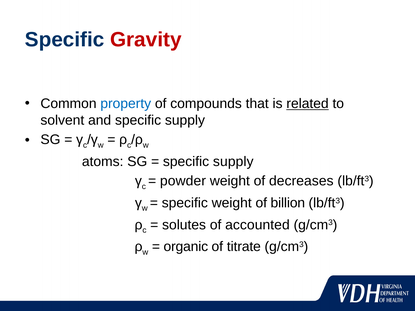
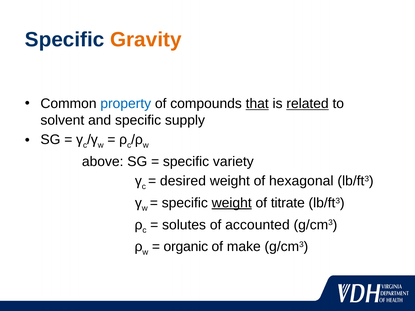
Gravity colour: red -> orange (146, 40)
that underline: none -> present (257, 104)
atoms: atoms -> above (103, 162)
supply: supply -> variety (233, 162)
powder: powder -> desired (183, 181)
decreases: decreases -> hexagonal (301, 181)
weight underline: none -> present (232, 203)
billion: billion -> titrate (288, 203)
titrate: titrate -> make (244, 247)
